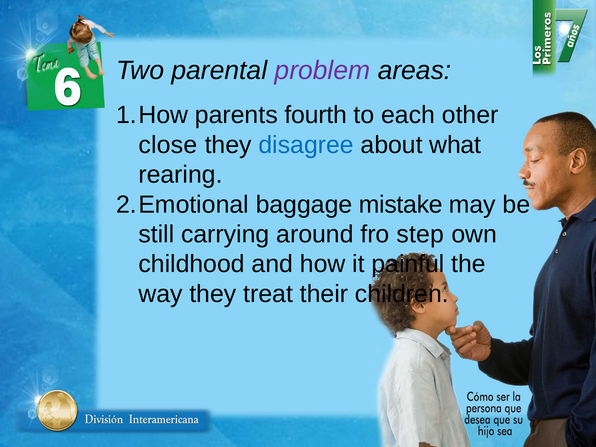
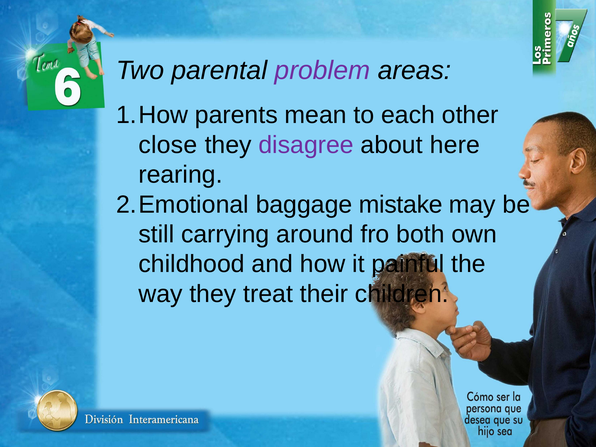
fourth: fourth -> mean (316, 115)
disagree colour: blue -> purple (306, 145)
what: what -> here (455, 145)
step: step -> both (420, 234)
